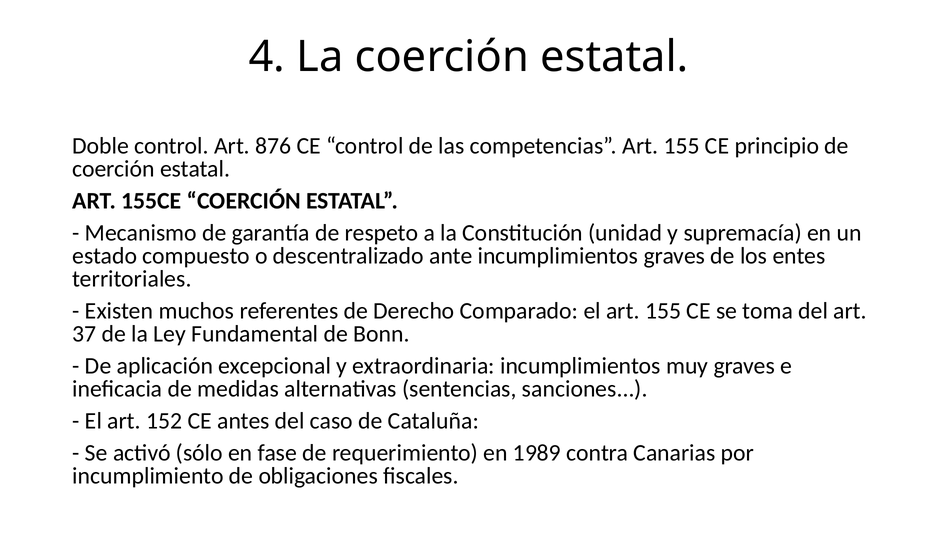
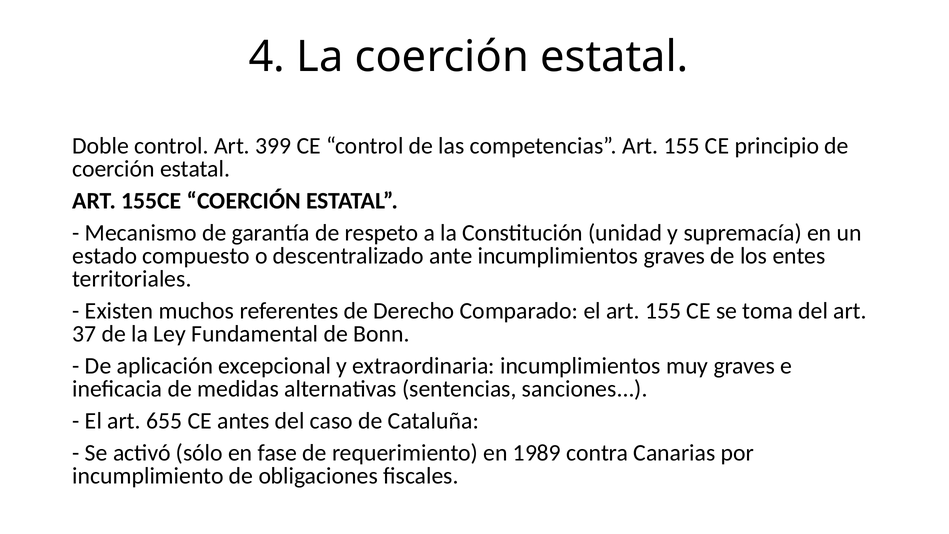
876: 876 -> 399 (273, 146)
152: 152 -> 655 (164, 421)
